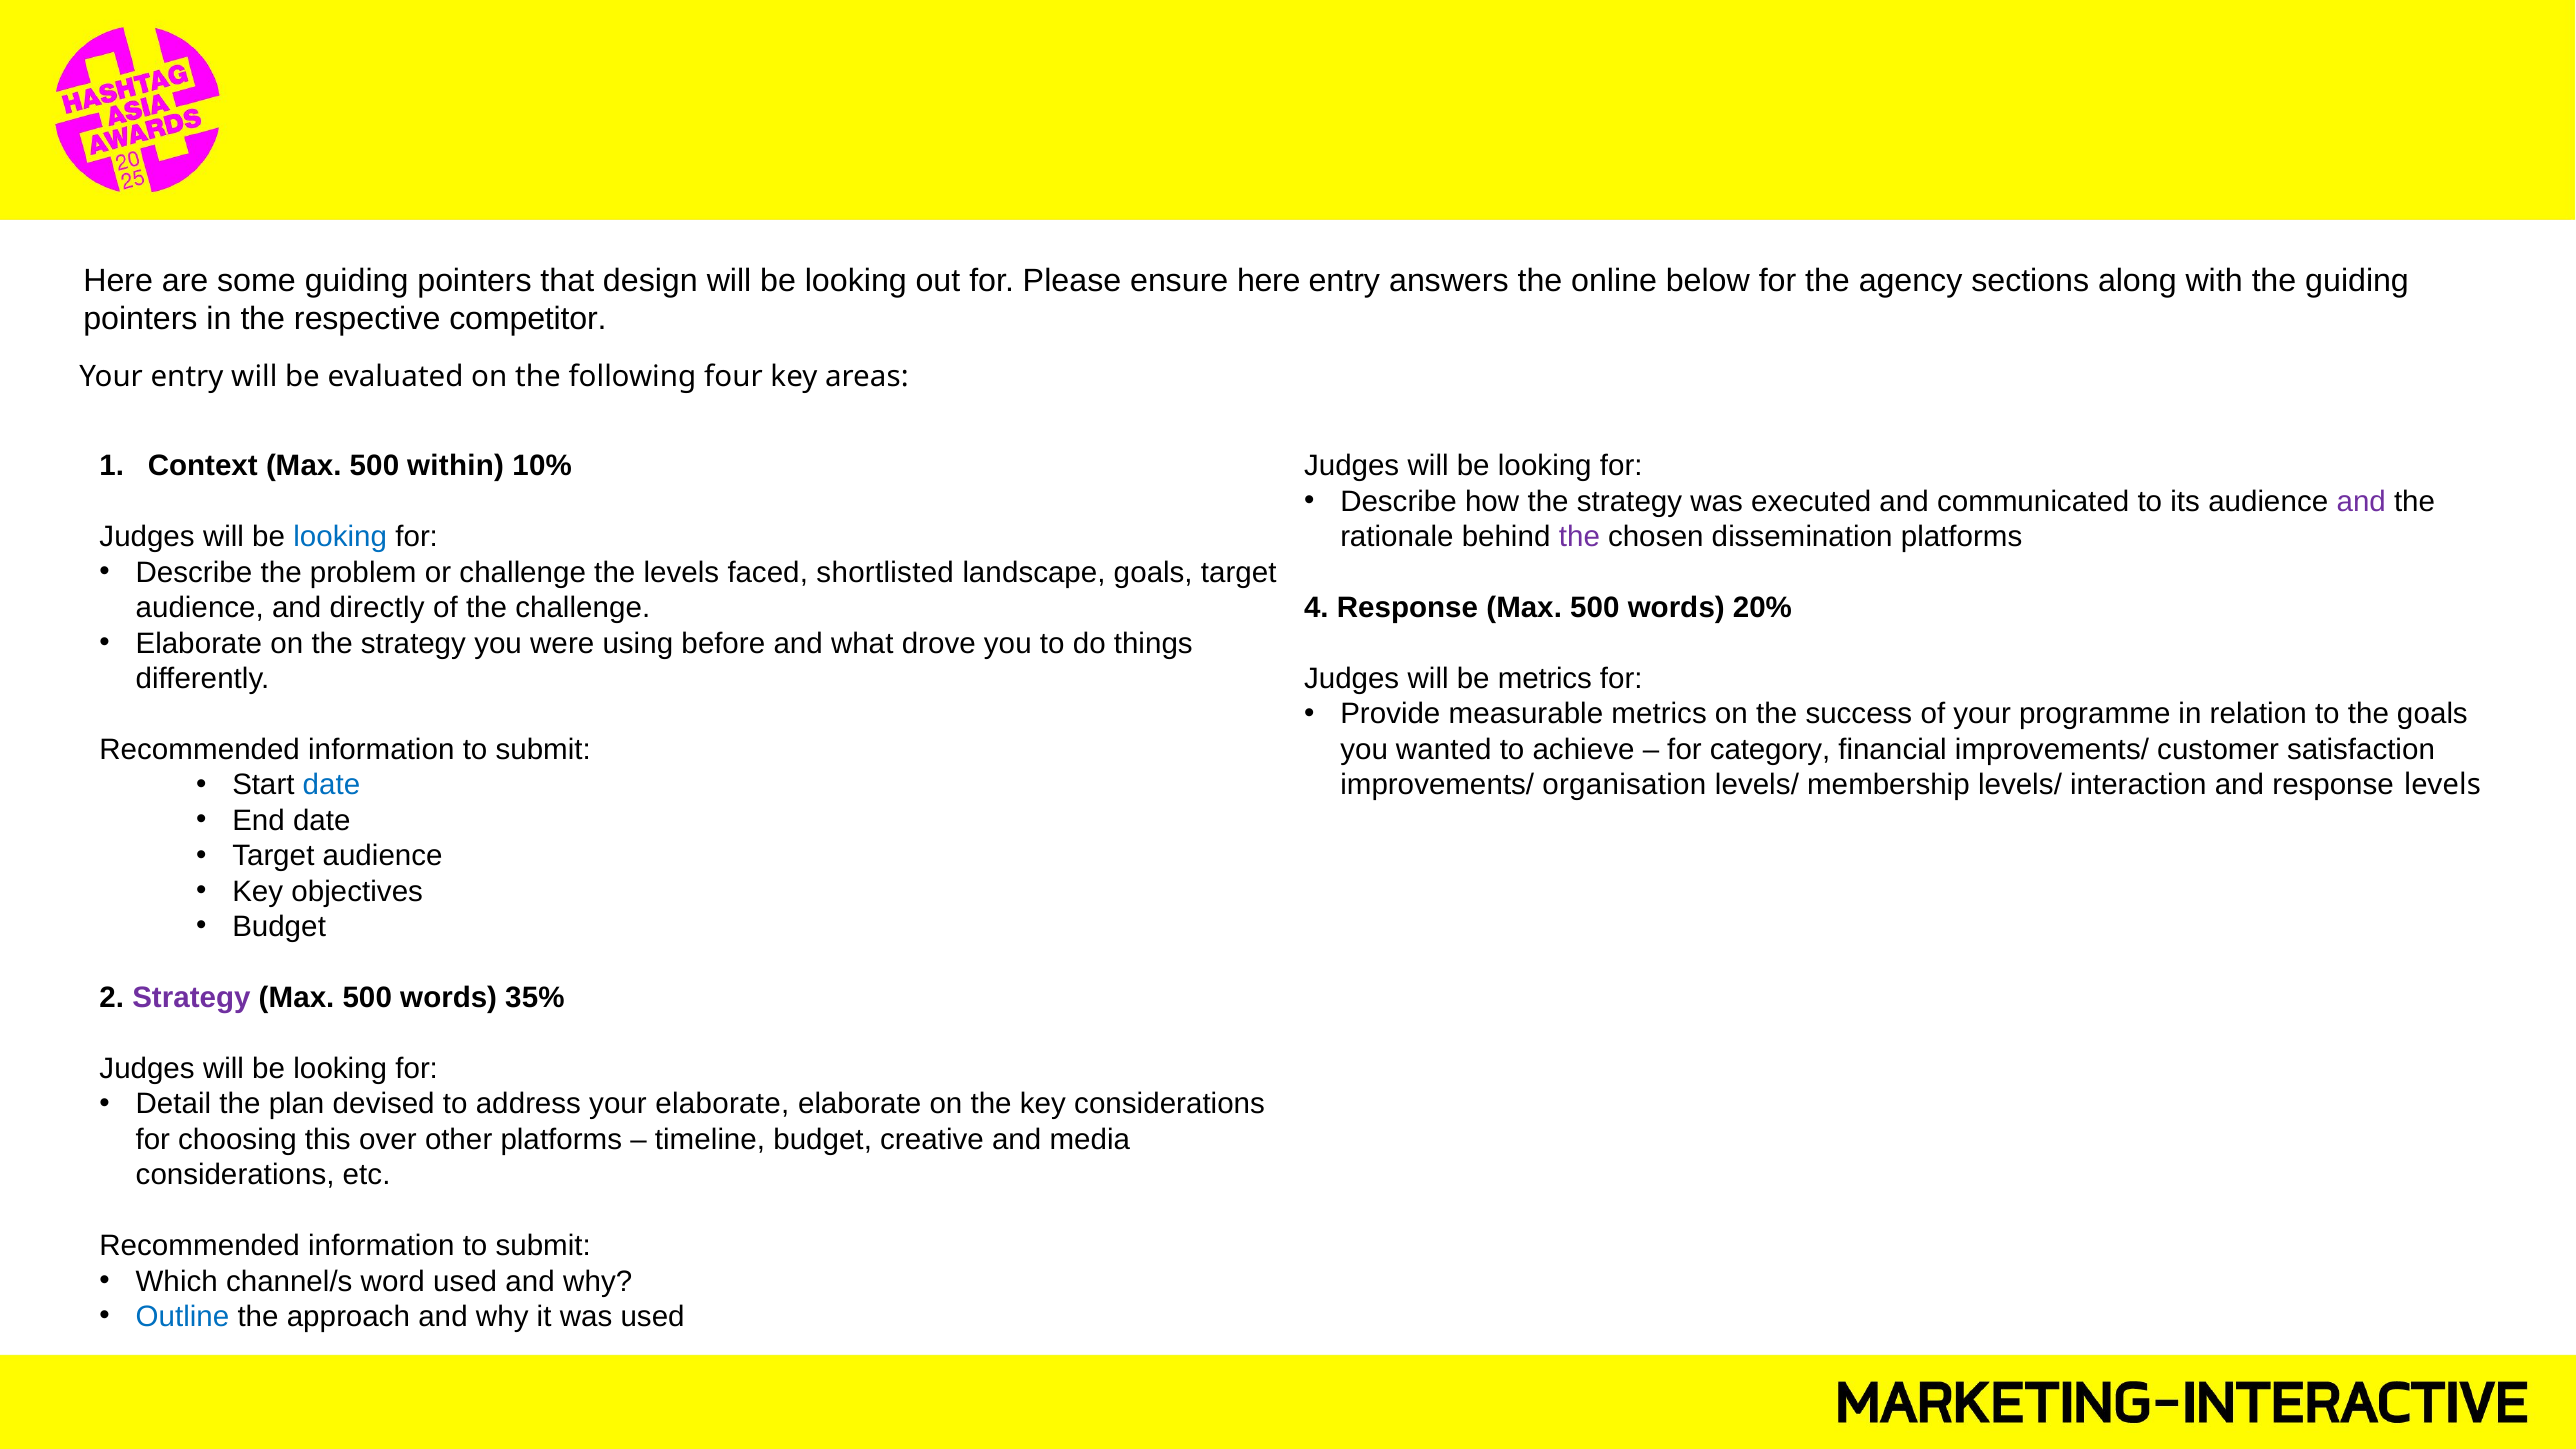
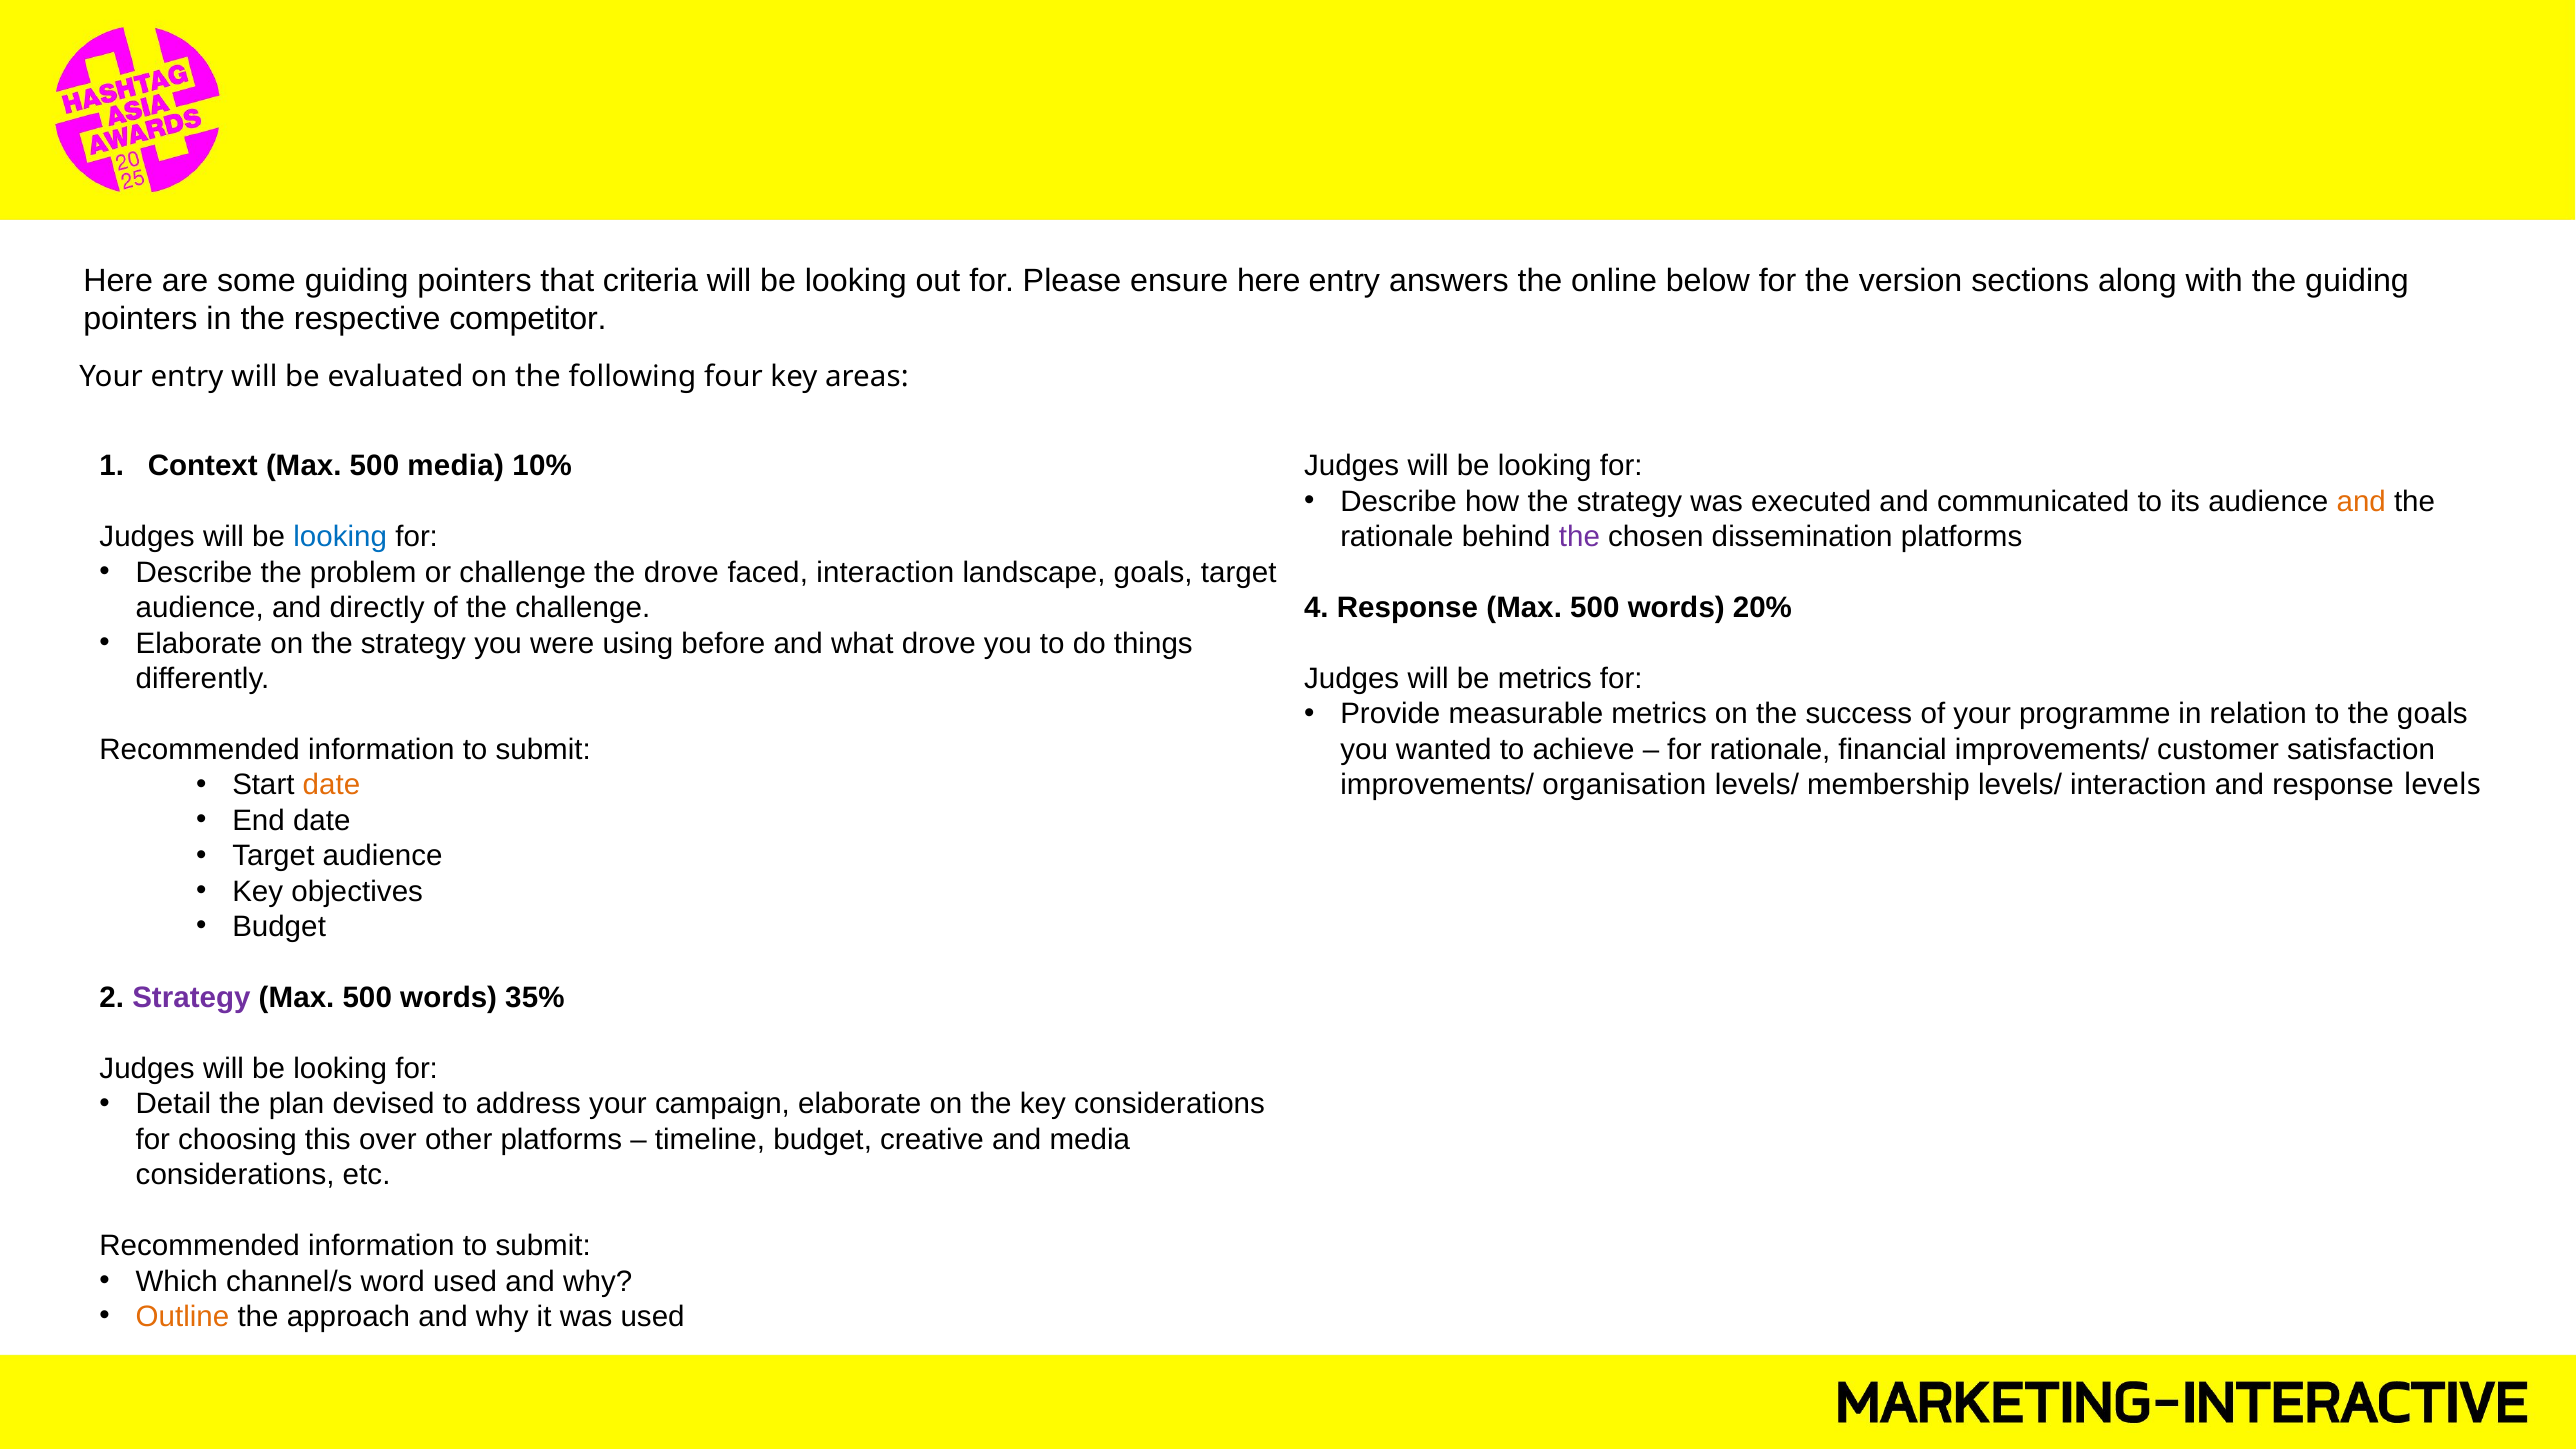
design: design -> criteria (650, 280)
agency: agency -> version (1911, 280)
500 within: within -> media (456, 466)
and colour: purple -> orange (2361, 502)
the levels: levels -> drove (681, 572)
faced shortlisted: shortlisted -> interaction (885, 572)
for category: category -> rationale (1770, 750)
date colour: blue -> orange (331, 785)
your elaborate: elaborate -> campaign (723, 1104)
Outline colour: blue -> orange (182, 1317)
